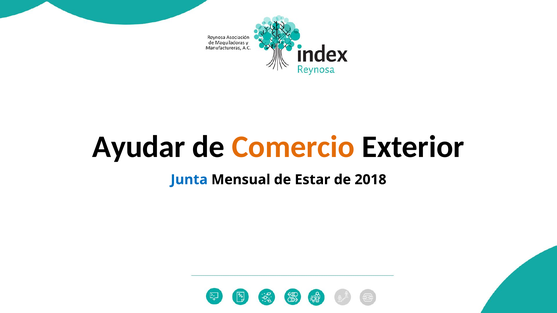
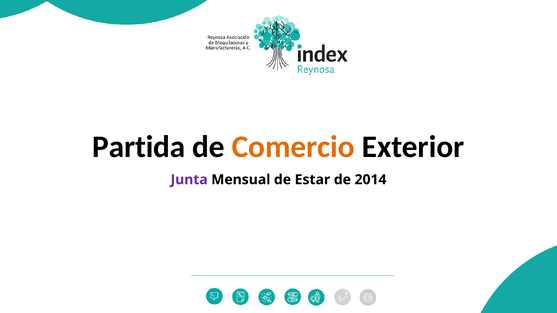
Ayudar: Ayudar -> Partida (139, 147)
Junta colour: blue -> purple (189, 180)
2018: 2018 -> 2014 (371, 180)
